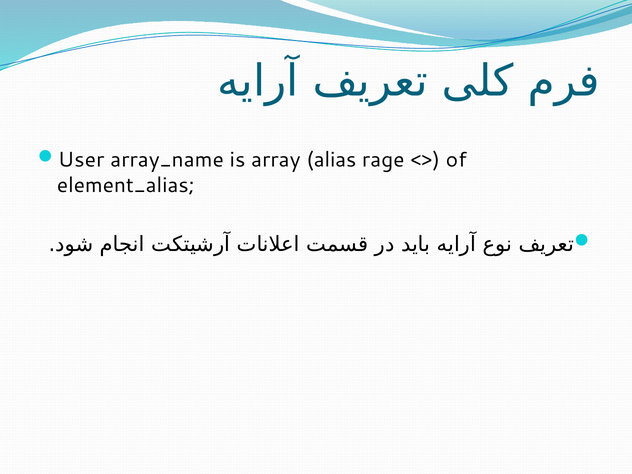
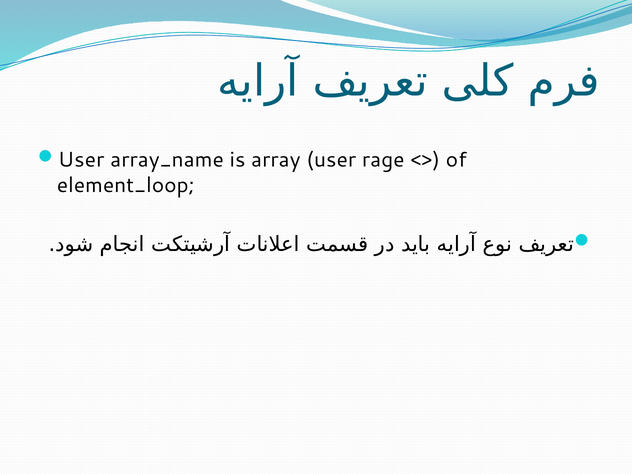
array alias: alias -> user (331, 160)
element_alias: element_alias -> element_loop (126, 185)
